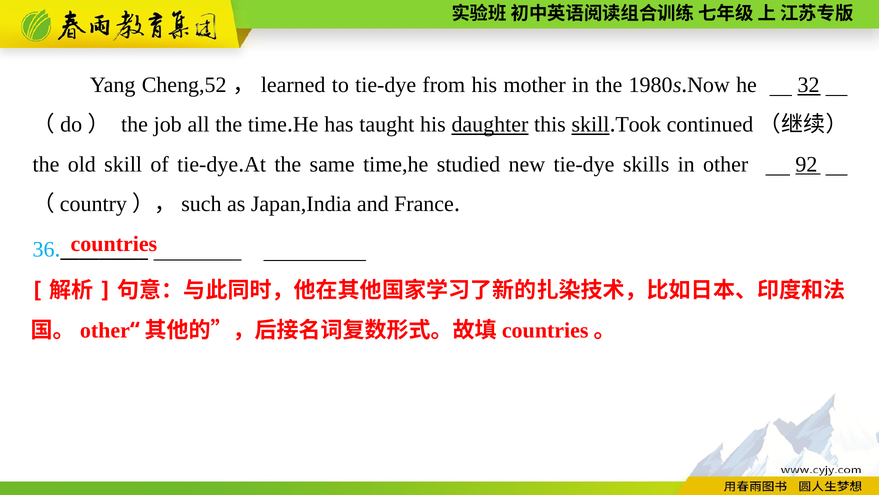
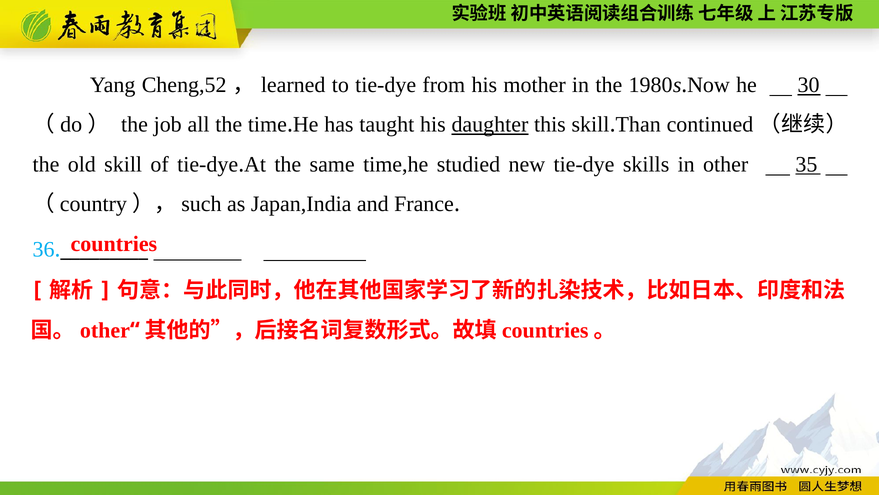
32: 32 -> 30 (809, 85)
skill underline: present -> none (590, 125)
Took: Took -> Than (638, 125)
92: 92 -> 35 (806, 164)
